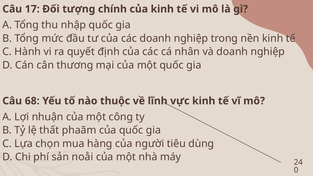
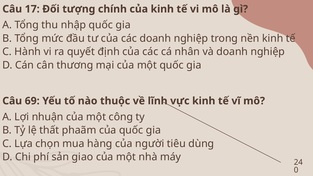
68: 68 -> 69 (32, 101)
noåi: noåi -> giao (82, 157)
